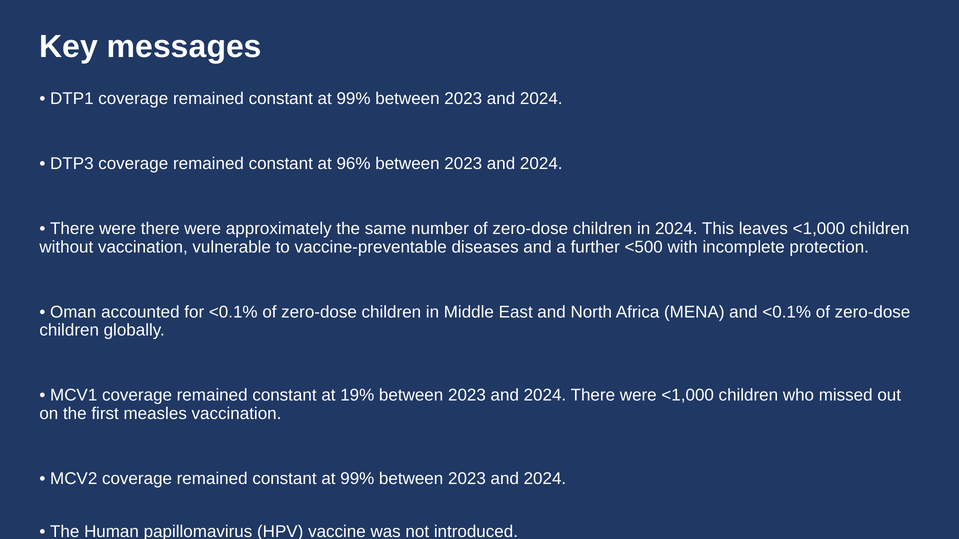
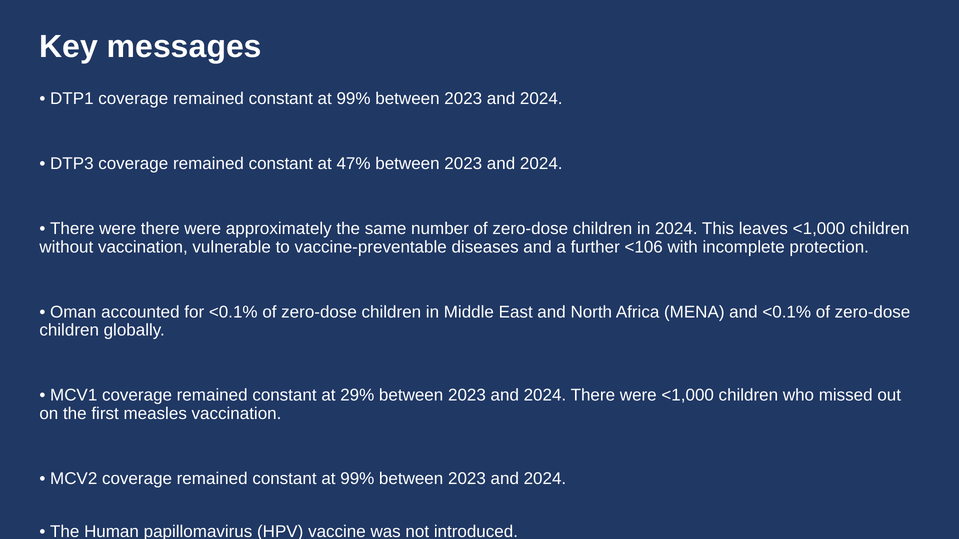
96%: 96% -> 47% (354, 164)
<500: <500 -> <106 (644, 247)
19%: 19% -> 29% (357, 396)
